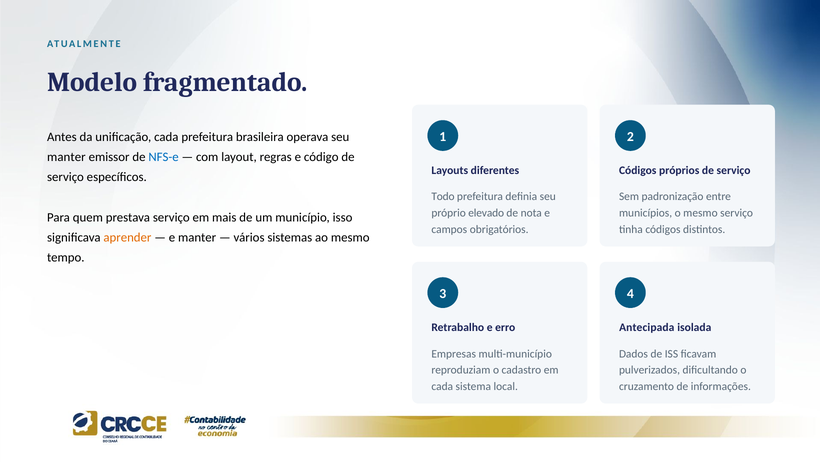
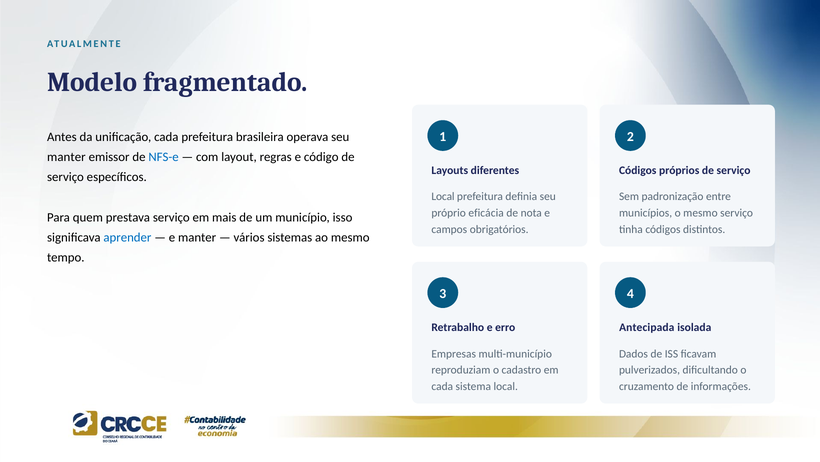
Todo: Todo -> Local (443, 196)
elevado: elevado -> eficácia (486, 213)
aprender colour: orange -> blue (127, 237)
